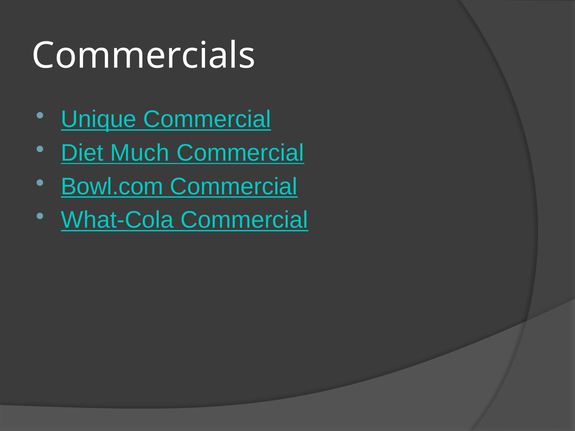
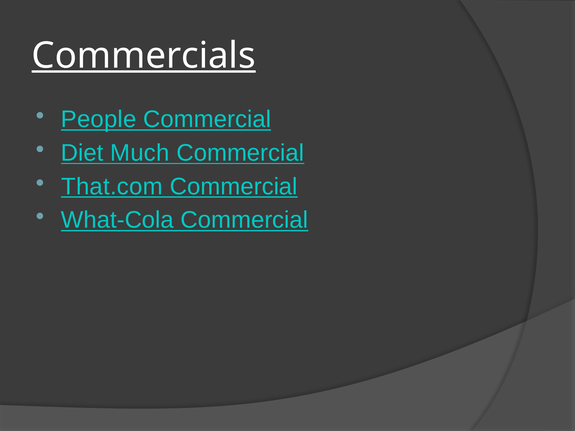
Commercials underline: none -> present (144, 56)
Unique: Unique -> People (99, 120)
Bowl.com: Bowl.com -> That.com (112, 187)
